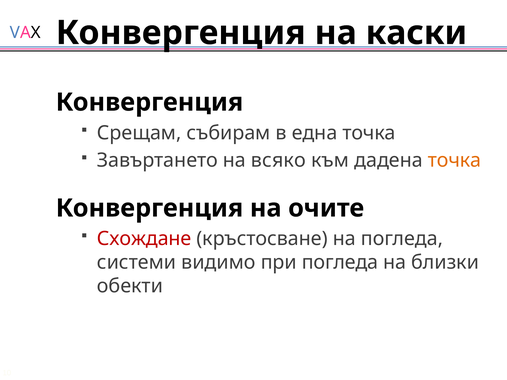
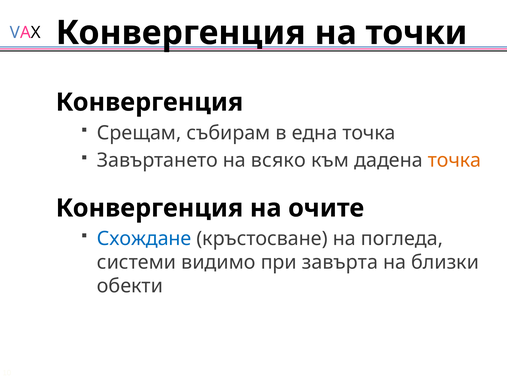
каски: каски -> точки (416, 33)
Схождане colour: red -> blue (144, 239)
при погледа: погледа -> завърта (340, 263)
